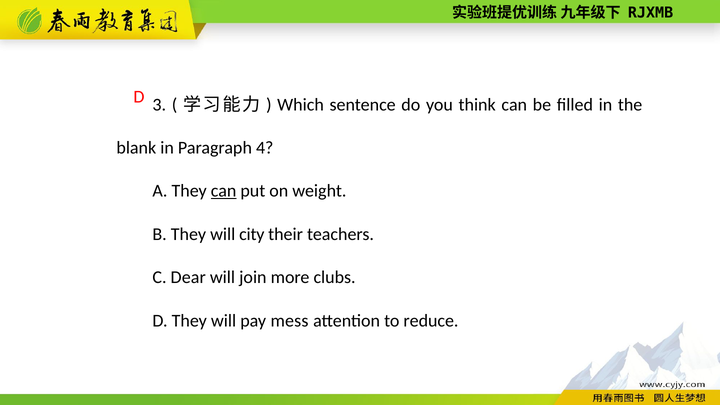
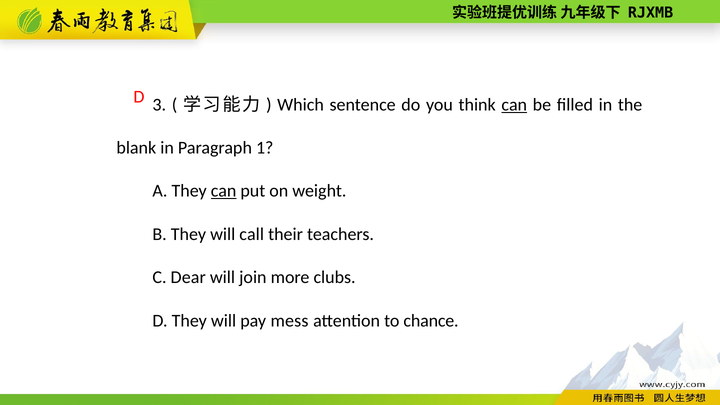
can underline: none -> present (514, 105)
4: 4 -> 1 (265, 148)
city: city -> call (252, 234)
reduce: reduce -> chance (431, 321)
